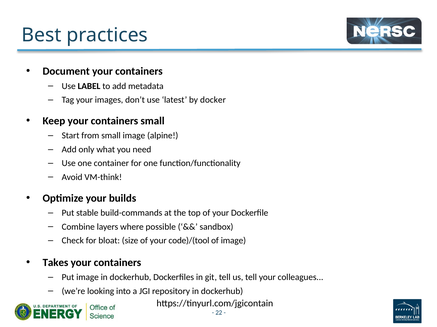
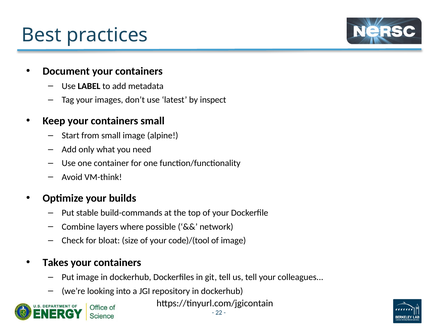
docker: docker -> inspect (213, 100)
sandbox: sandbox -> network (216, 227)
